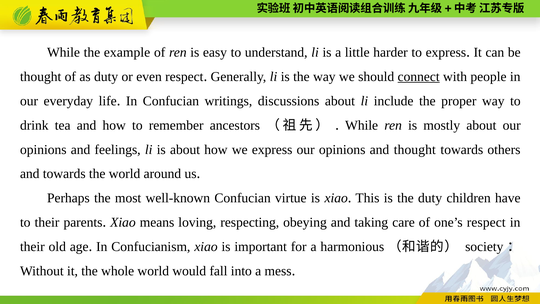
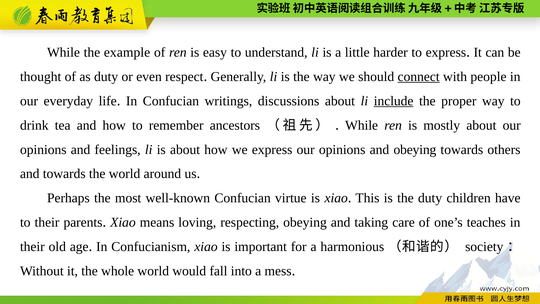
include underline: none -> present (394, 101)
and thought: thought -> obeying (415, 149)
one’s respect: respect -> teaches (486, 222)
